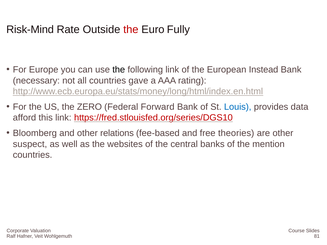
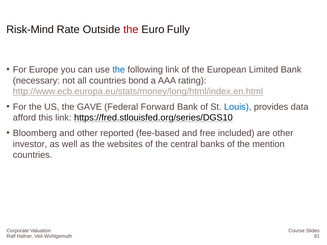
the colour: black -> blue (119, 70)
Instead: Instead -> Limited (264, 70)
gave: gave -> bond (138, 81)
ZERO: ZERO -> GAVE (89, 107)
https://fred.stlouisfed.org/series/DGS10 colour: red -> black (153, 118)
relations: relations -> reported (117, 133)
theories: theories -> included (236, 133)
suspect: suspect -> investor (30, 144)
